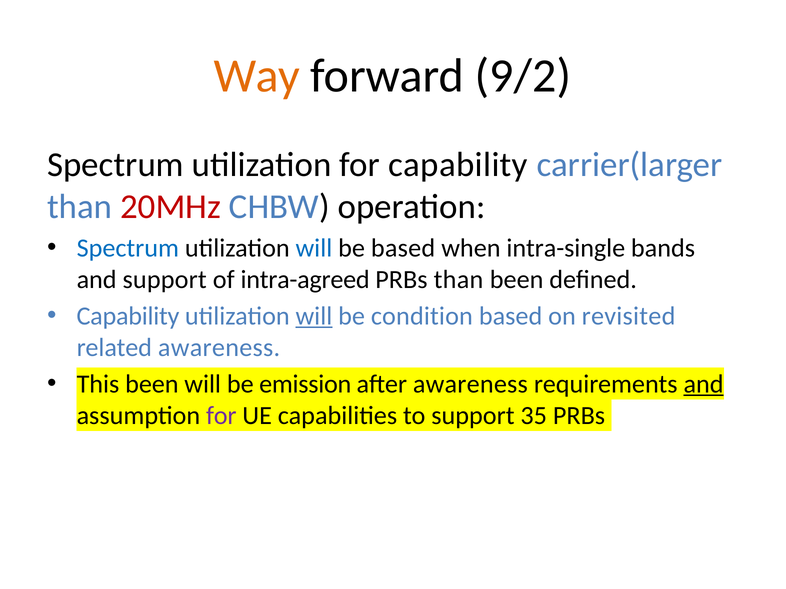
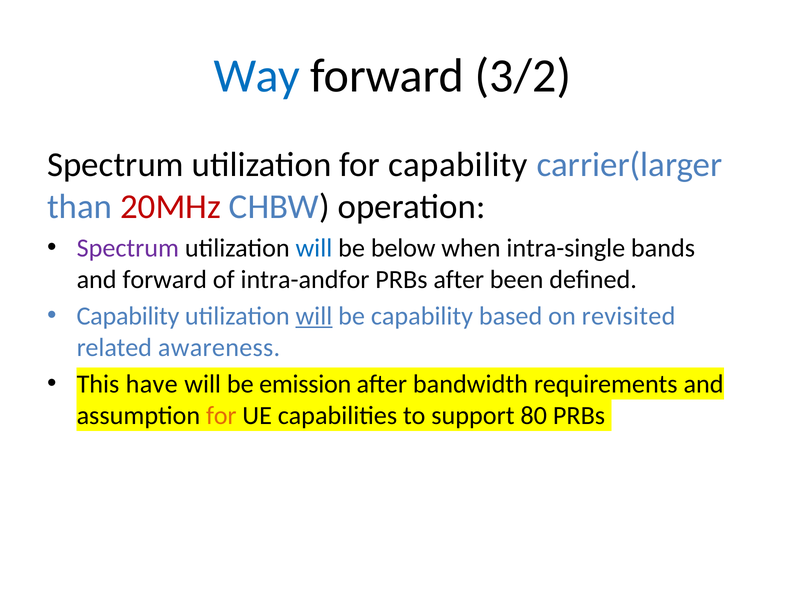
Way colour: orange -> blue (257, 76)
9/2: 9/2 -> 3/2 (523, 76)
Spectrum colour: blue -> purple (128, 248)
be based: based -> below (403, 248)
and support: support -> forward (165, 280)
intra-agreed: intra-agreed -> intra-andfor (305, 280)
PRBs than: than -> after (459, 280)
be condition: condition -> capability (422, 316)
This been: been -> have (152, 384)
after awareness: awareness -> bandwidth (470, 384)
and underline: present -> none (704, 384)
for colour: purple -> orange (221, 416)
35: 35 -> 80 (534, 416)
